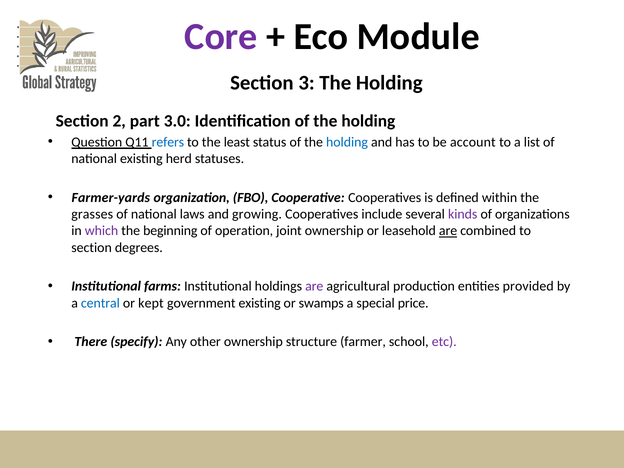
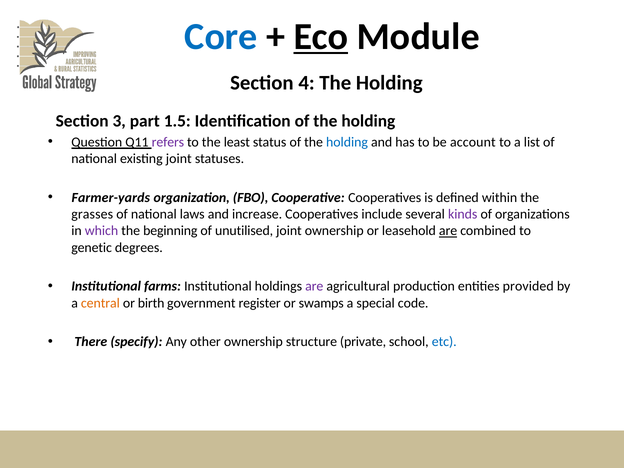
Core colour: purple -> blue (221, 37)
Eco underline: none -> present (321, 37)
3: 3 -> 4 (307, 83)
2: 2 -> 3 (119, 121)
3.0: 3.0 -> 1.5 (177, 121)
refers colour: blue -> purple (168, 142)
existing herd: herd -> joint (179, 159)
growing: growing -> increase (257, 214)
operation: operation -> unutilised (244, 231)
section: section -> genetic (92, 248)
central colour: blue -> orange (100, 303)
kept: kept -> birth (151, 303)
government existing: existing -> register (260, 303)
price: price -> code (413, 303)
farmer: farmer -> private (363, 342)
etc colour: purple -> blue (444, 342)
